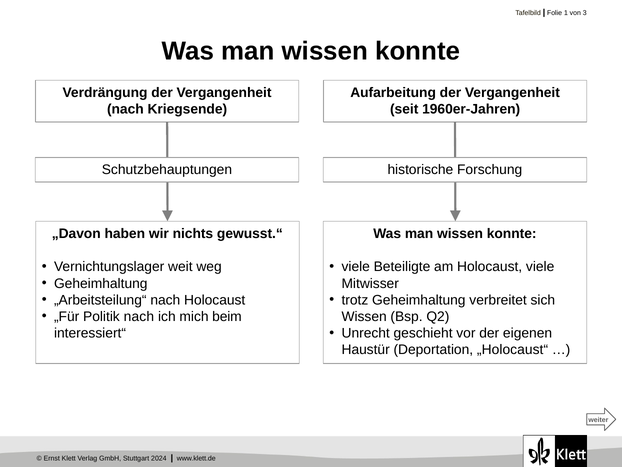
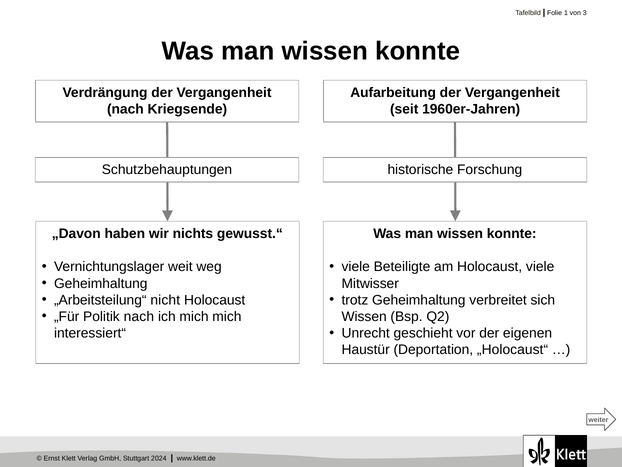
„Arbeitsteilung“ nach: nach -> nicht (165, 300)
mich beim: beim -> mich (227, 316)
